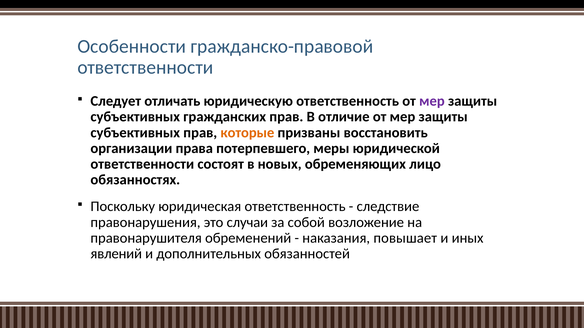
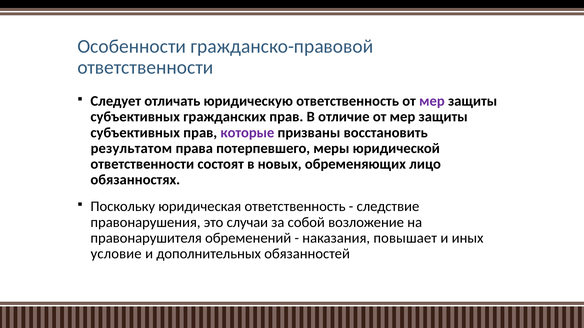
которые colour: orange -> purple (247, 133)
организации: организации -> результатом (131, 149)
явлений: явлений -> условие (116, 254)
